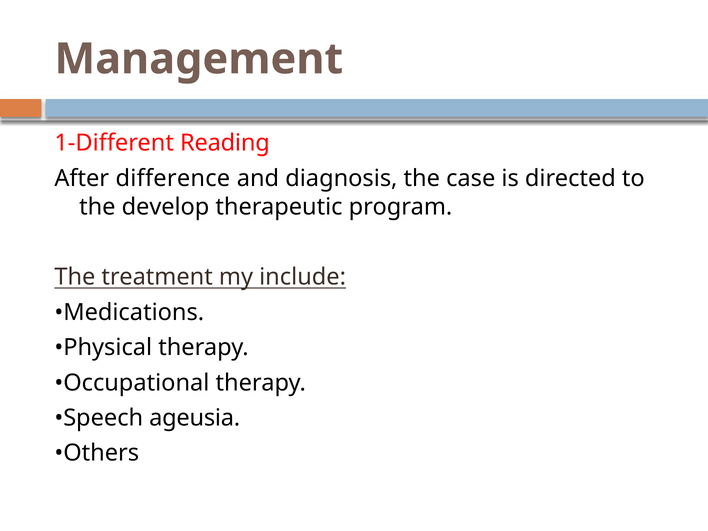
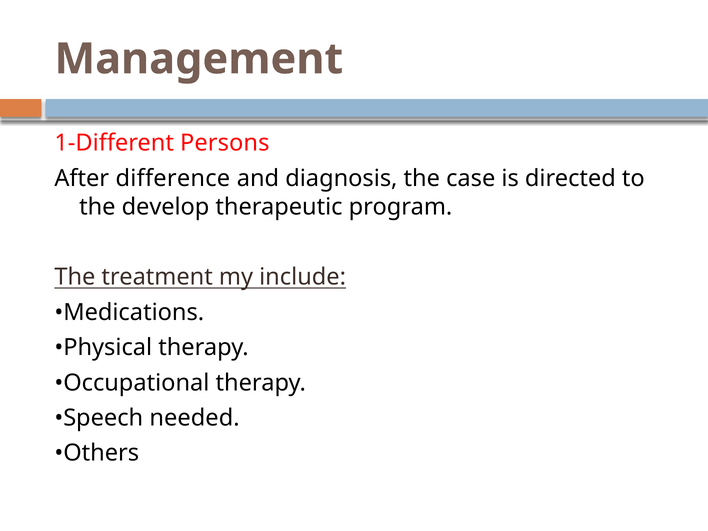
Reading: Reading -> Persons (225, 143)
ageusia: ageusia -> needed (195, 418)
